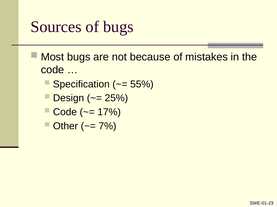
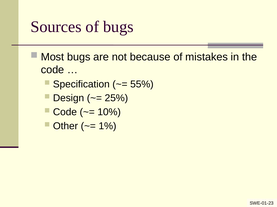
17%: 17% -> 10% (109, 112)
7%: 7% -> 1% (107, 126)
